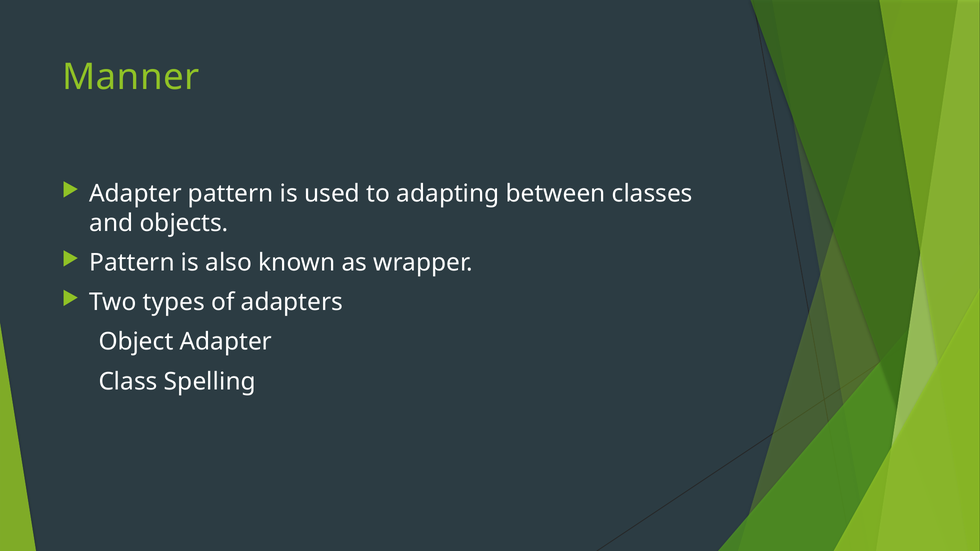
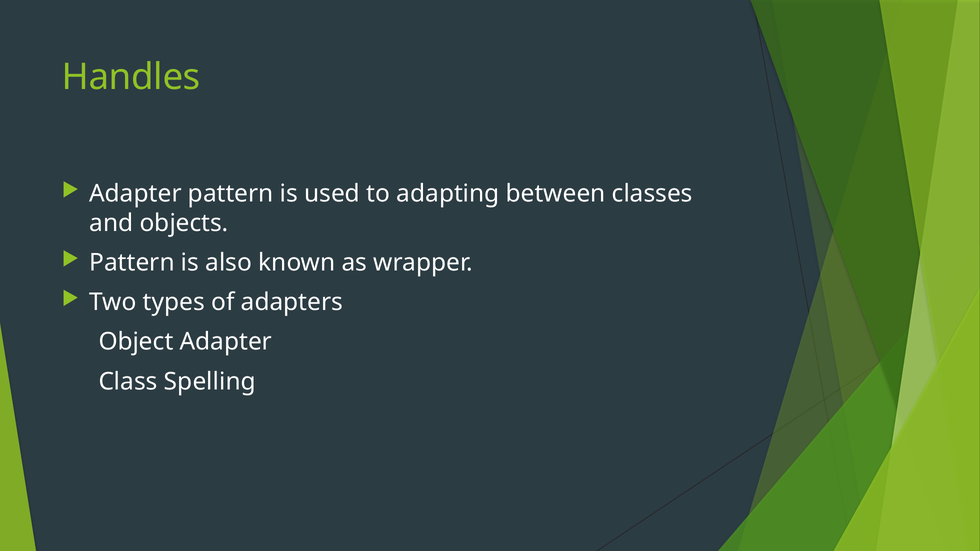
Manner: Manner -> Handles (131, 77)
